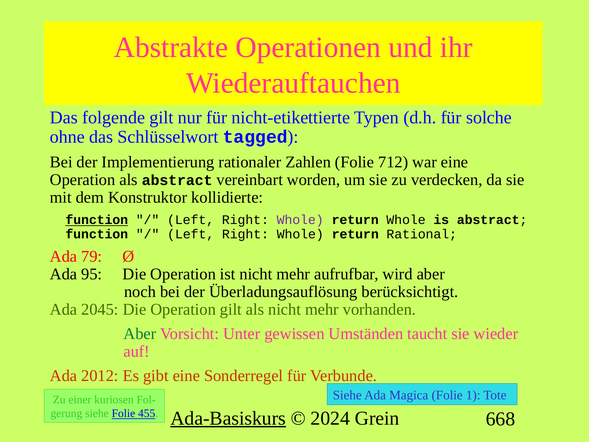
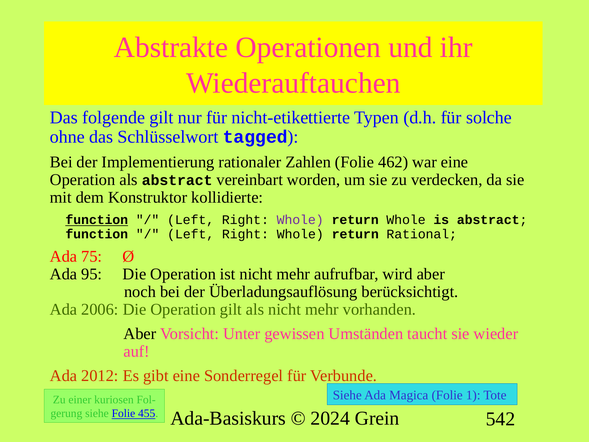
712: 712 -> 462 (393, 162)
79: 79 -> 75 (92, 256)
2045: 2045 -> 2006 (100, 309)
Aber colour: green -> black (140, 334)
Ada-Basiskurs underline: present -> none (228, 418)
668: 668 -> 542 (501, 419)
